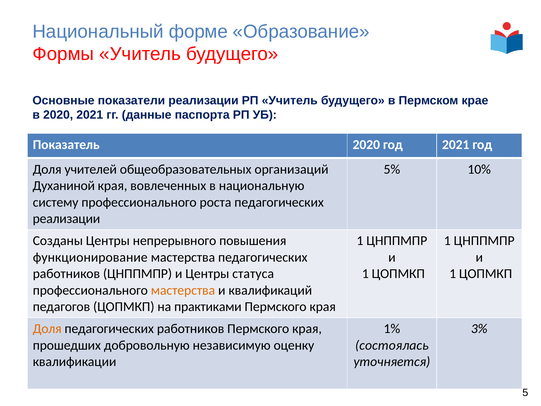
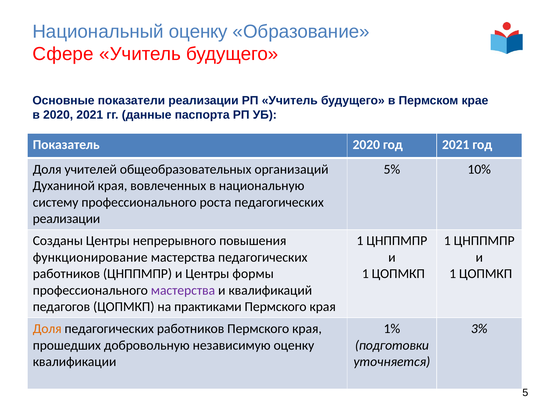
Национальный форме: форме -> оценку (198, 32)
Формы: Формы -> Сфере (63, 54)
статуса: статуса -> формы (253, 274)
мастерства colour: orange -> purple (183, 290)
состоялась: состоялась -> подготовки (392, 345)
